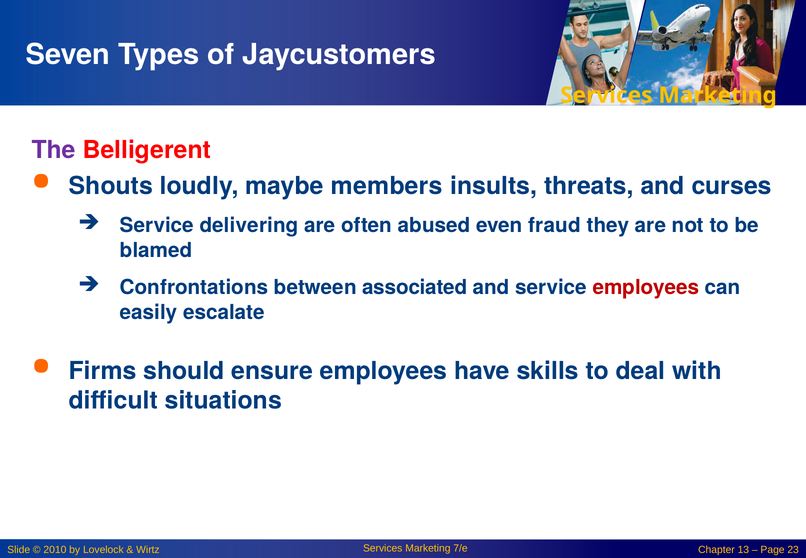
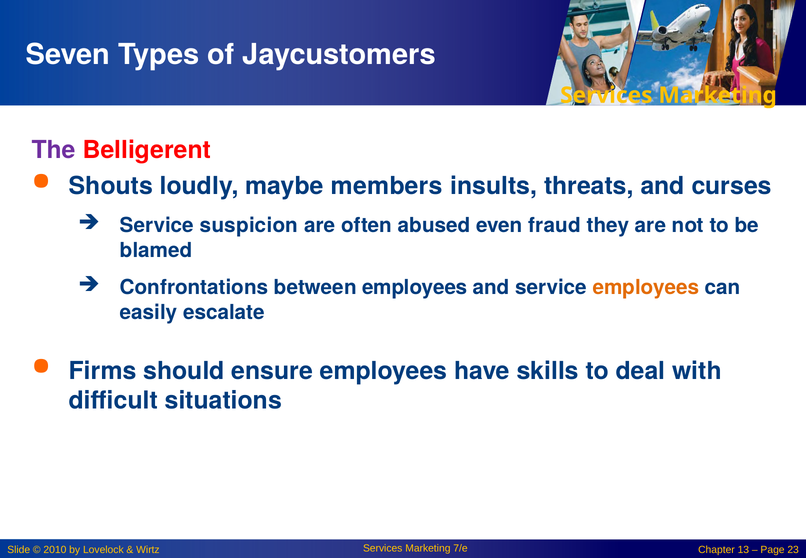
delivering: delivering -> suspicion (249, 226)
between associated: associated -> employees (415, 288)
employees colour: red -> orange (646, 288)
